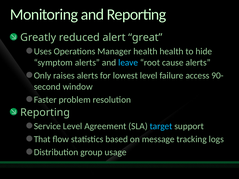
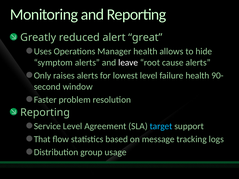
health health: health -> allows (171, 51)
leave colour: light blue -> white (128, 63)
failure access: access -> health (197, 76)
